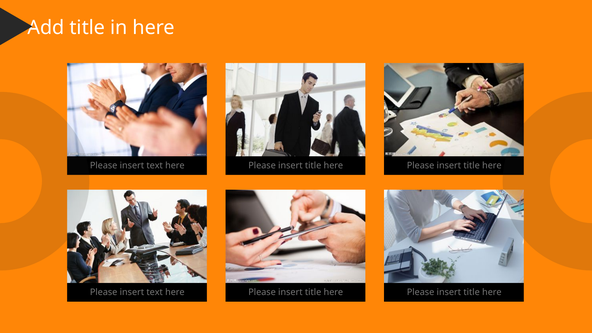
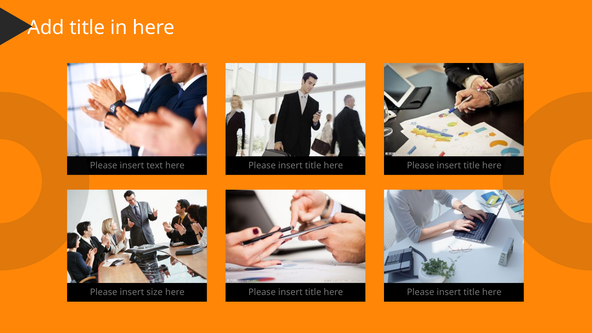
text: text -> size (155, 292)
